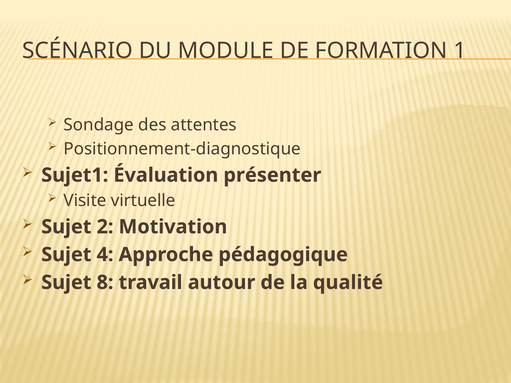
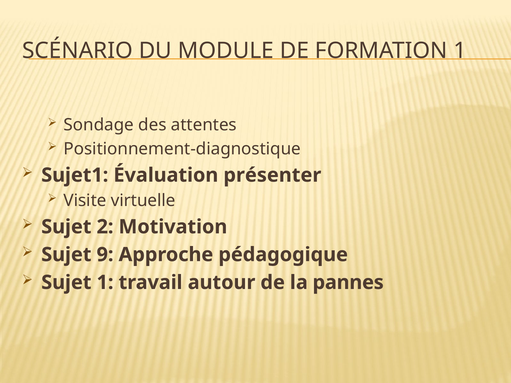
4: 4 -> 9 (105, 255)
Sujet 8: 8 -> 1 (105, 283)
qualité: qualité -> pannes (348, 283)
